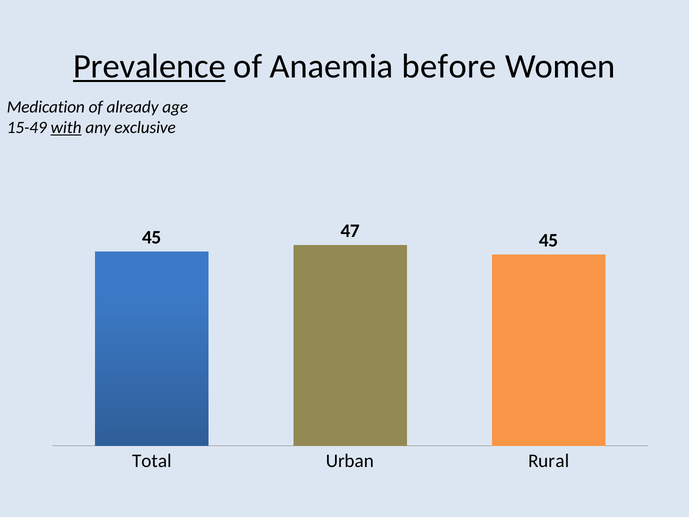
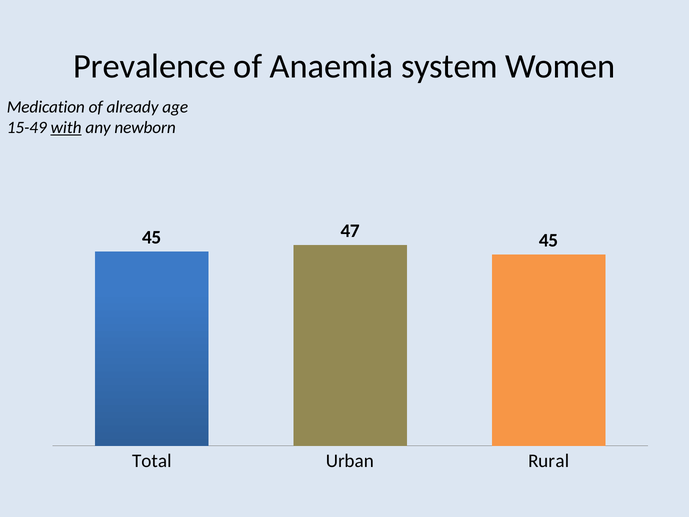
Prevalence underline: present -> none (149, 66)
before: before -> system (449, 66)
exclusive: exclusive -> newborn (145, 127)
